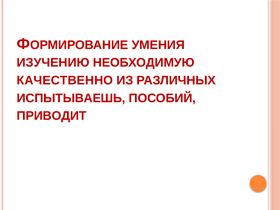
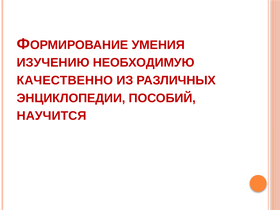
ИСПЫТЫВАЕШЬ: ИСПЫТЫВАЕШЬ -> ЭНЦИКЛОПЕДИИ (71, 98)
ПРИВОДИТ: ПРИВОДИТ -> НАУЧИТСЯ (52, 116)
